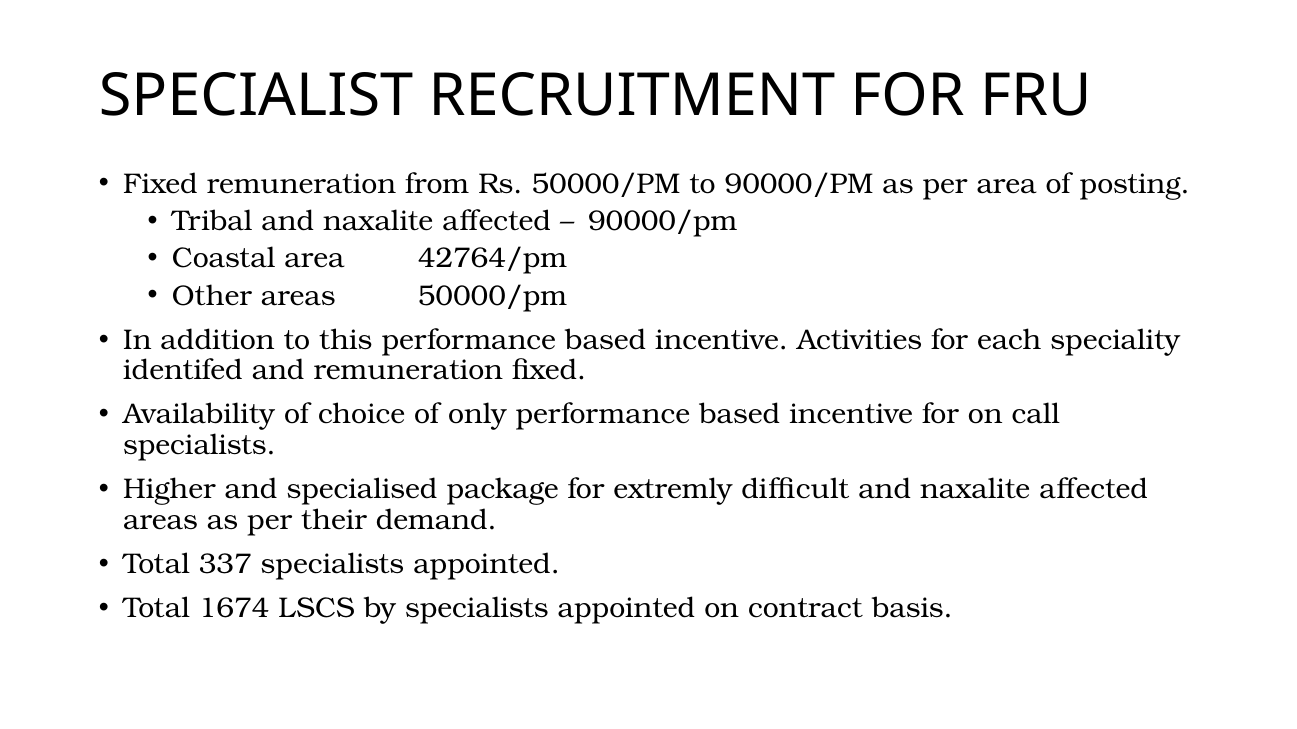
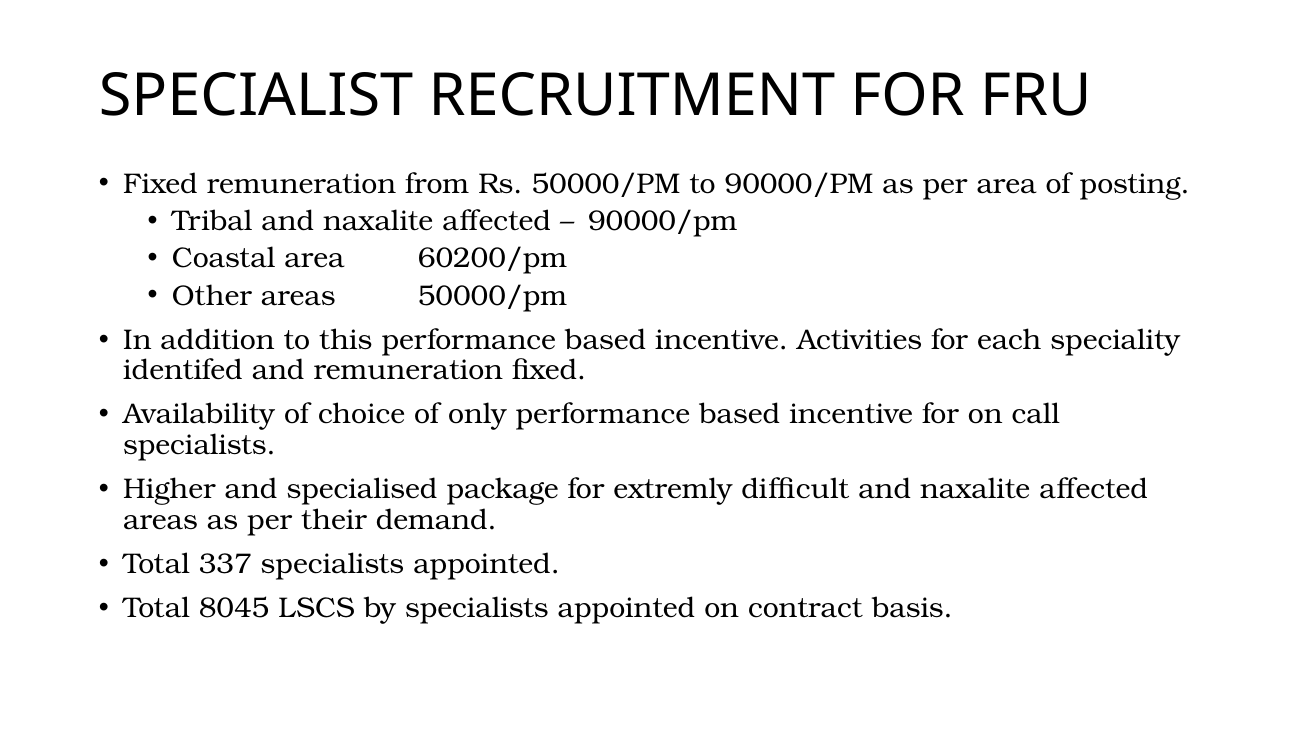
42764/pm: 42764/pm -> 60200/pm (493, 259)
1674: 1674 -> 8045 (234, 609)
